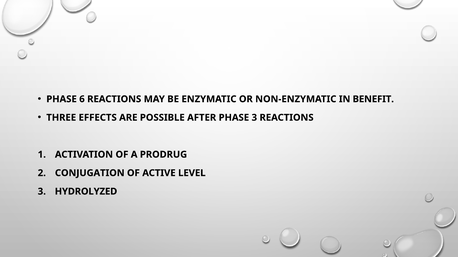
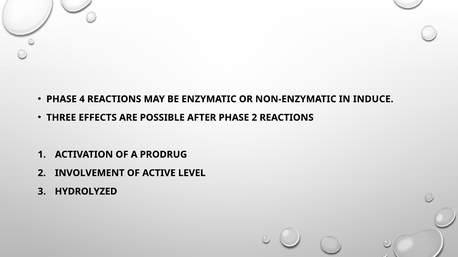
6: 6 -> 4 (82, 99)
BENEFIT: BENEFIT -> INDUCE (373, 99)
PHASE 3: 3 -> 2 (254, 118)
CONJUGATION: CONJUGATION -> INVOLVEMENT (90, 173)
